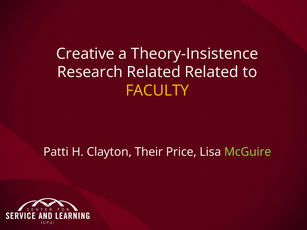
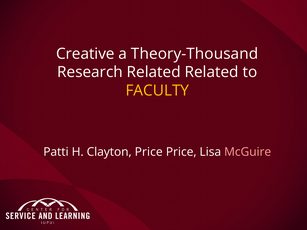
Theory-Insistence: Theory-Insistence -> Theory-Thousand (195, 54)
Clayton Their: Their -> Price (149, 152)
McGuire colour: light green -> pink (248, 152)
